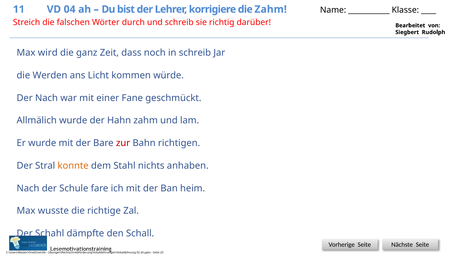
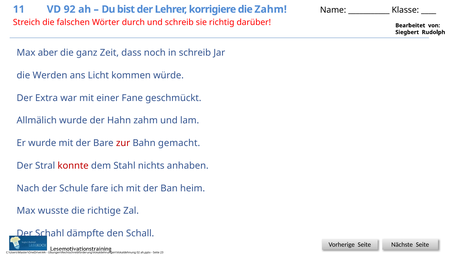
04: 04 -> 92 (70, 9)
wird: wird -> aber (48, 53)
Der Nach: Nach -> Extra (47, 98)
richtigen: richtigen -> gemacht (179, 143)
konnte colour: orange -> red (73, 165)
